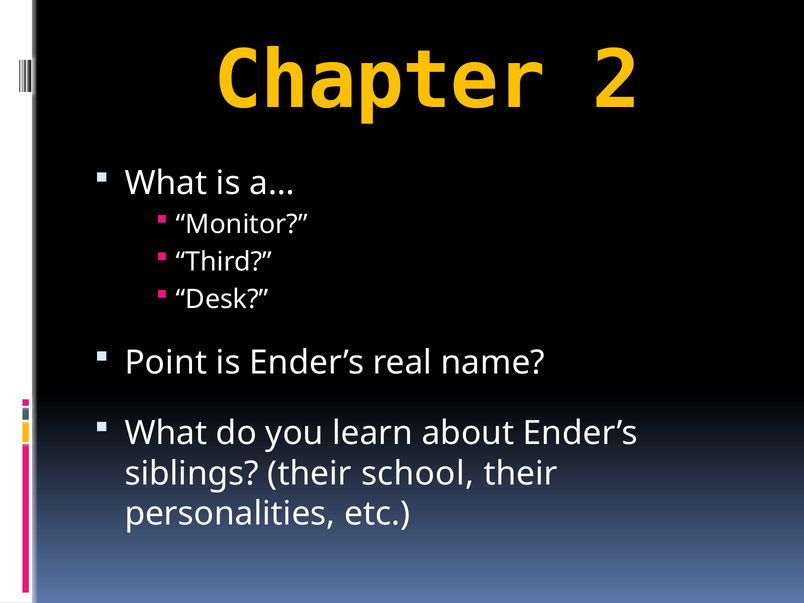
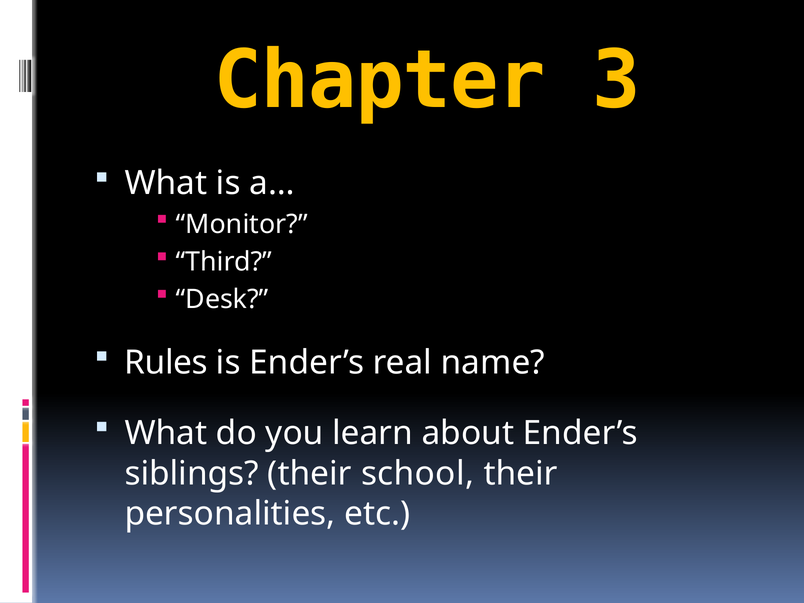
2: 2 -> 3 (616, 81)
Point: Point -> Rules (166, 363)
